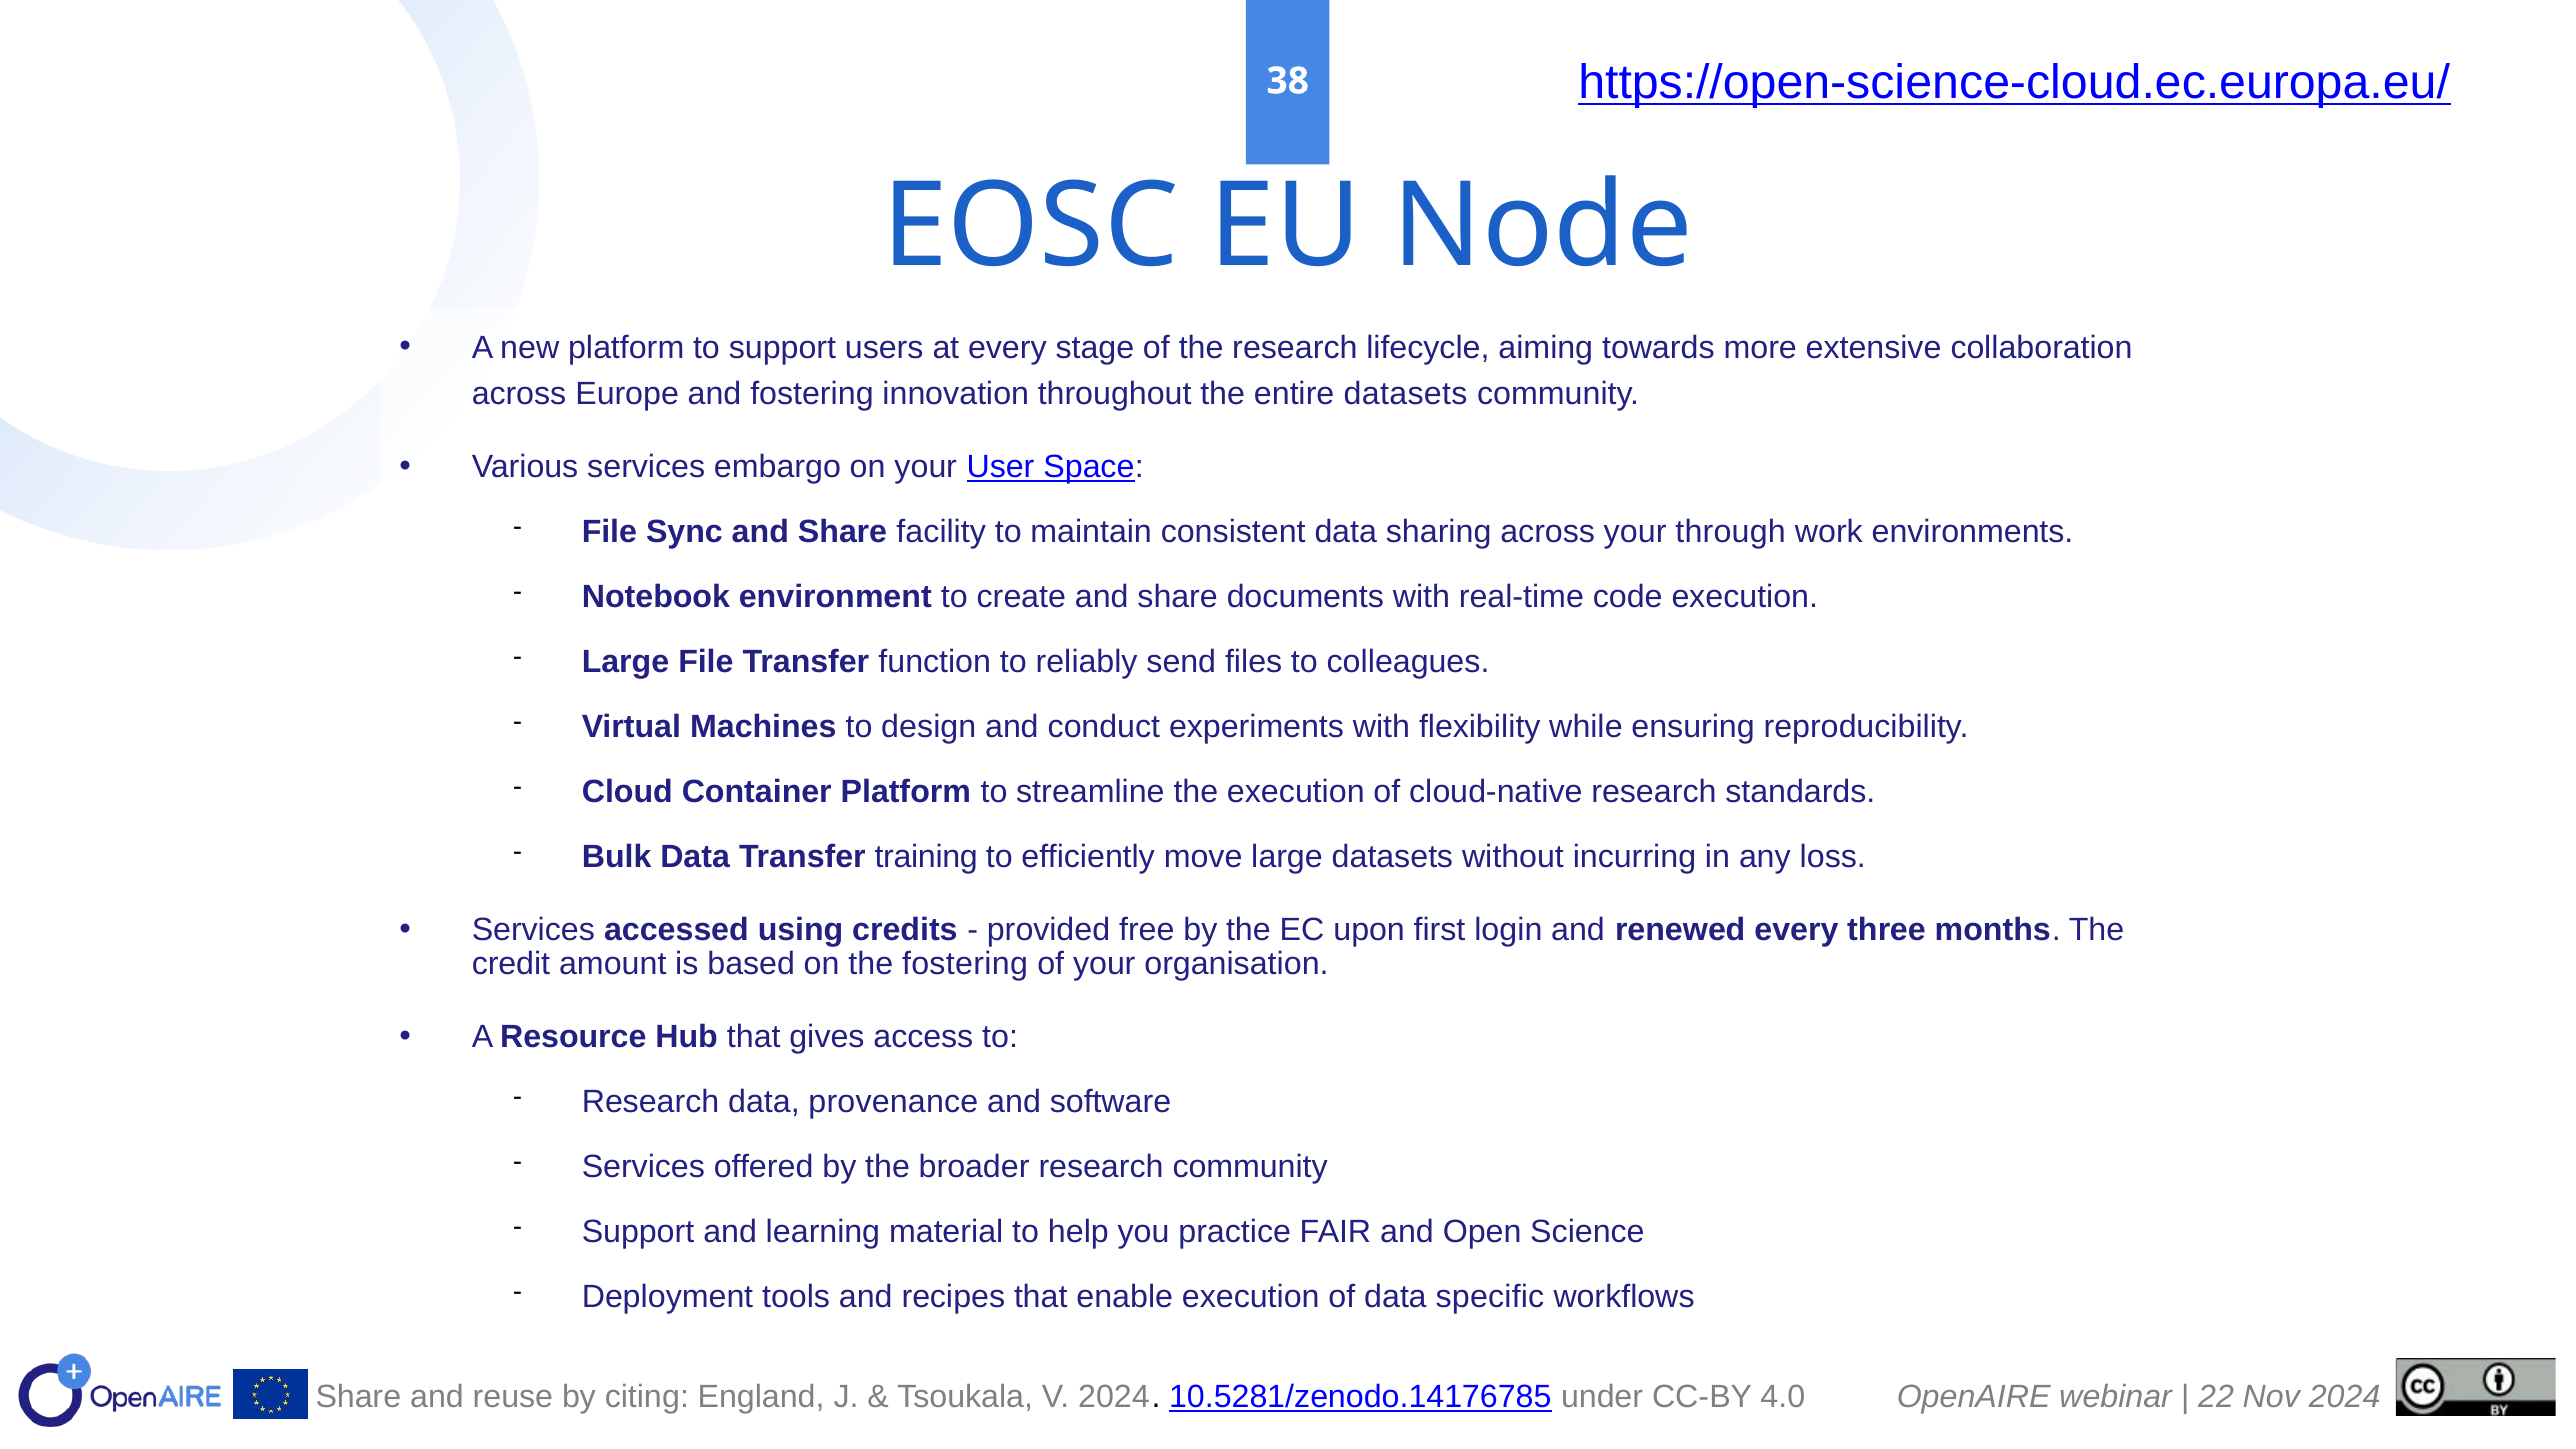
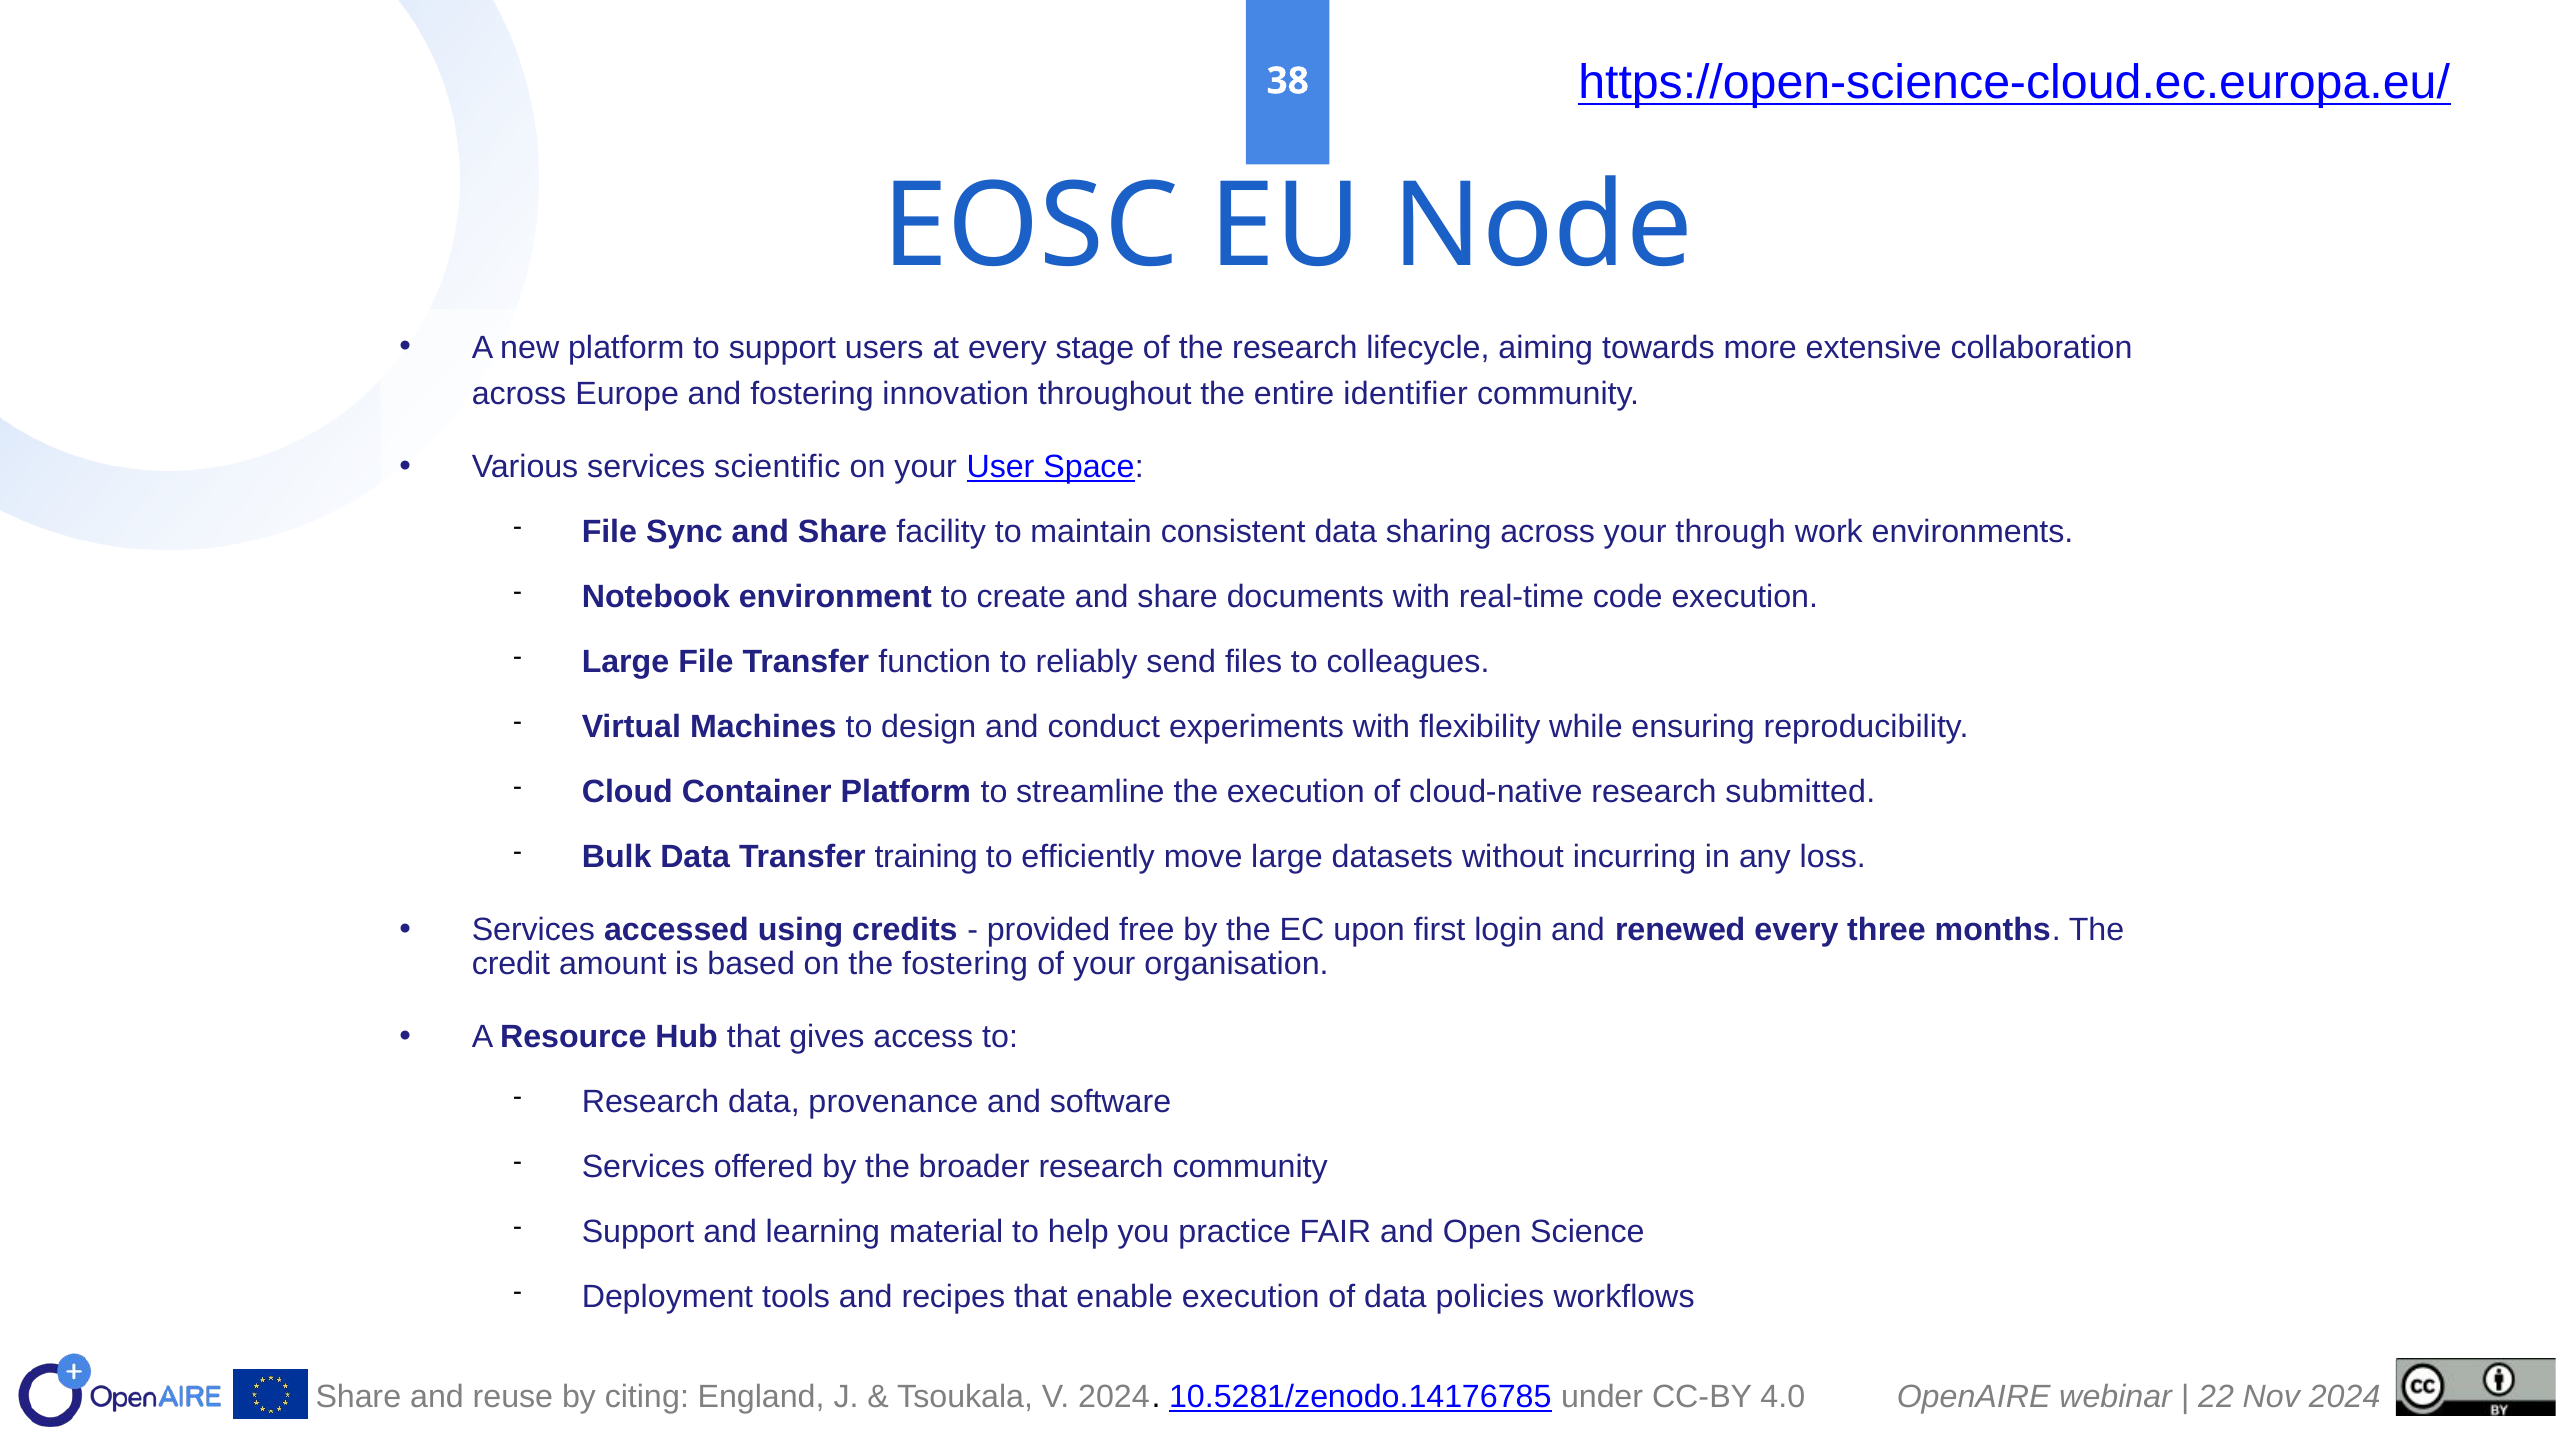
entire datasets: datasets -> identifier (1406, 394)
embargo: embargo -> scientific (777, 467)
standards: standards -> submitted (1800, 792)
specific: specific -> policies (1490, 1297)
